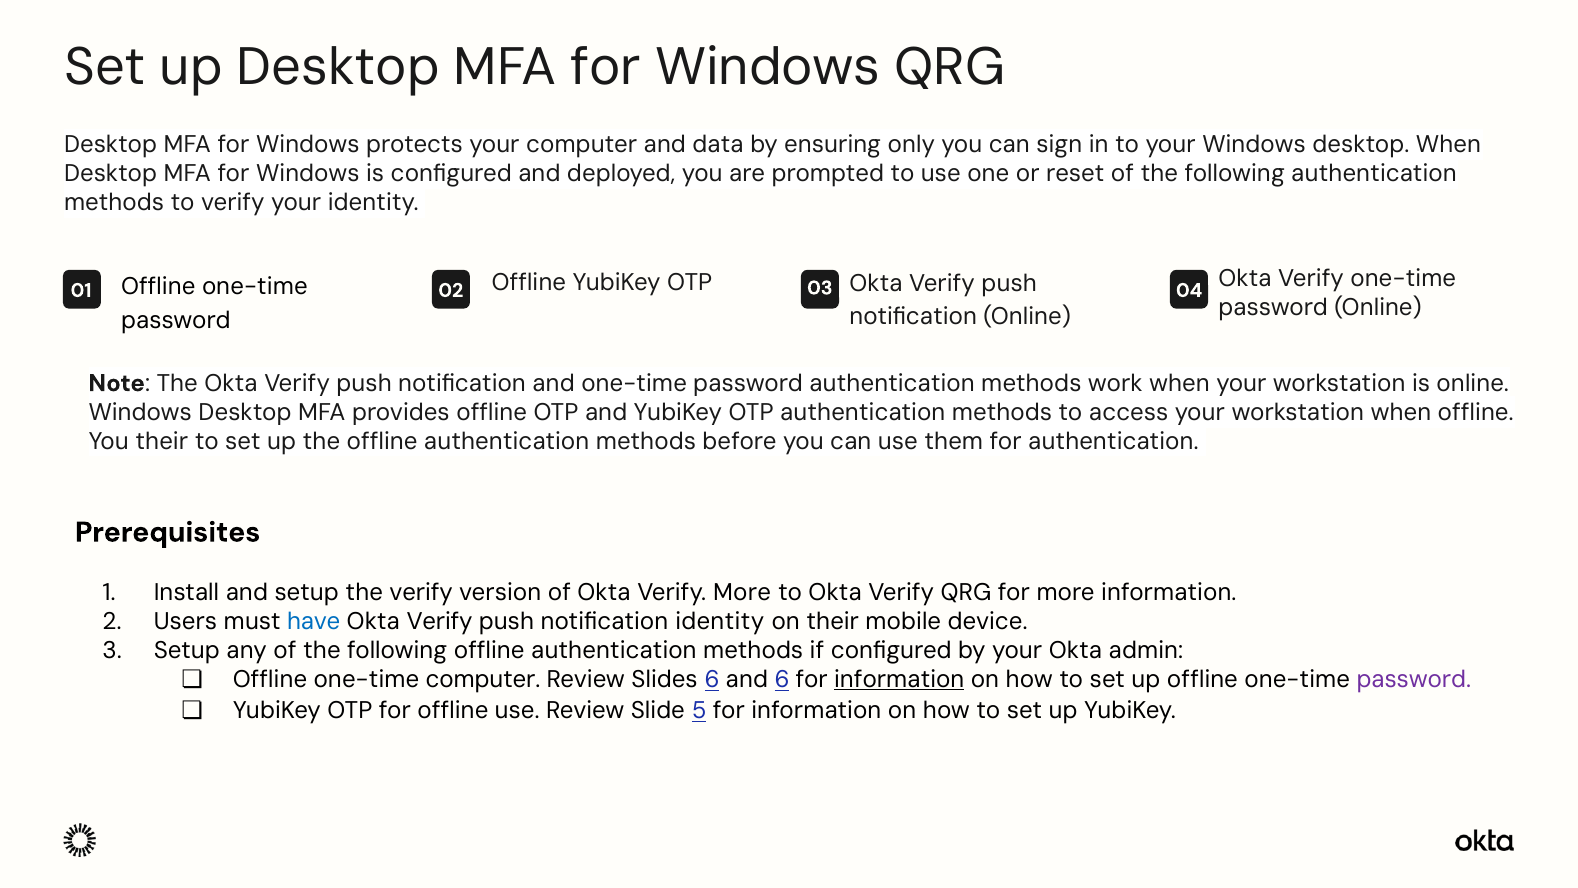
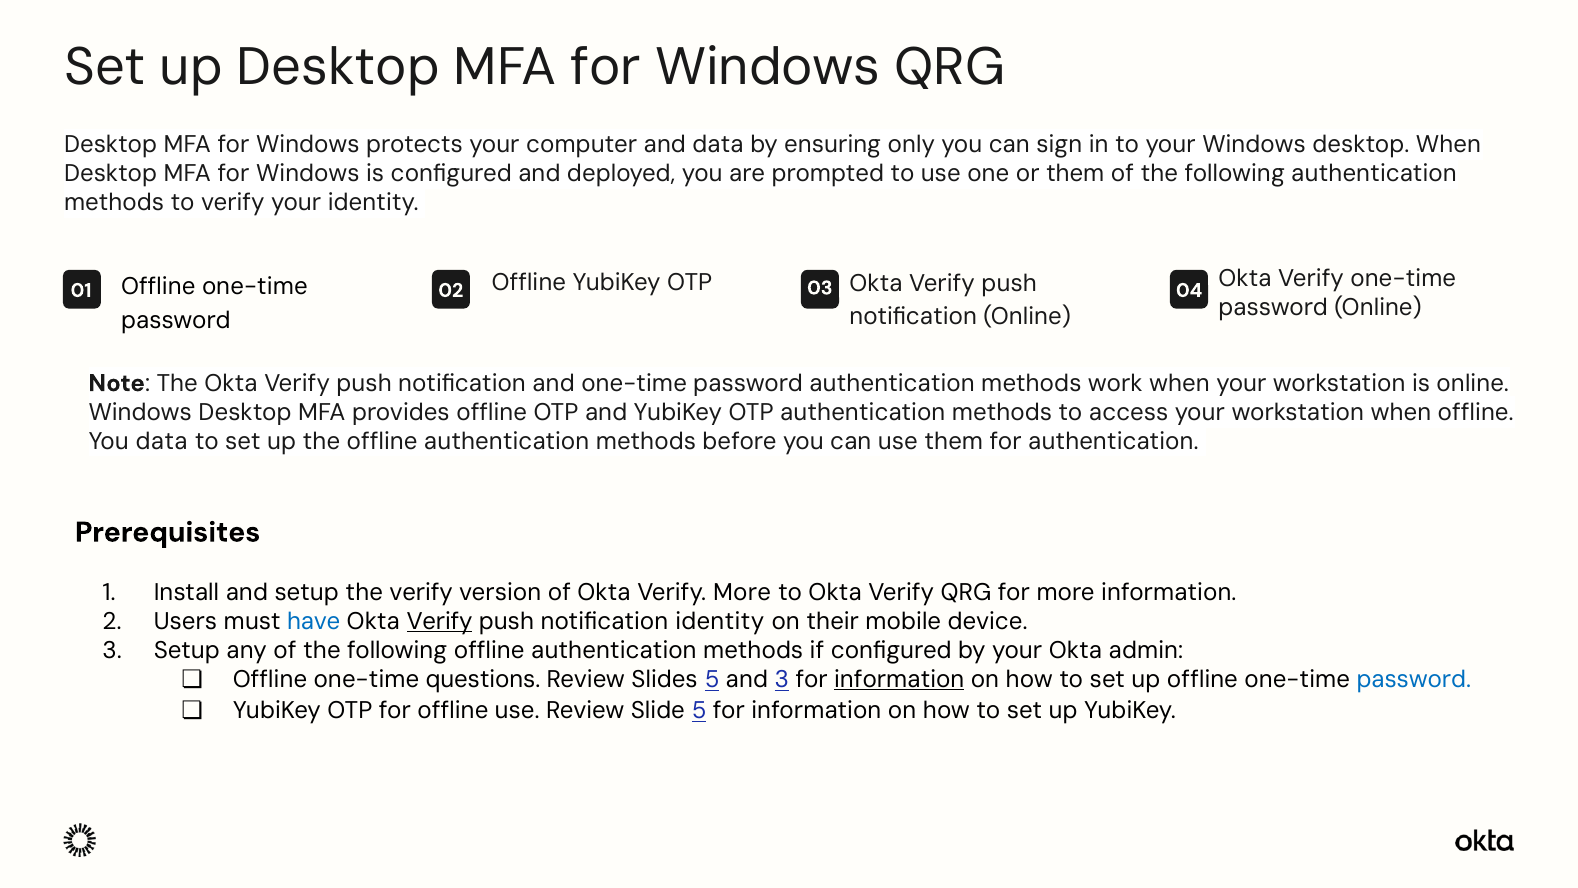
or reset: reset -> them (1075, 174)
You their: their -> data (162, 441)
Verify underline: none -> present (440, 621)
one-time computer: computer -> questions (483, 679)
Slides 6: 6 -> 5 (712, 679)
and 6: 6 -> 3 (782, 679)
password colour: purple -> blue (1414, 679)
